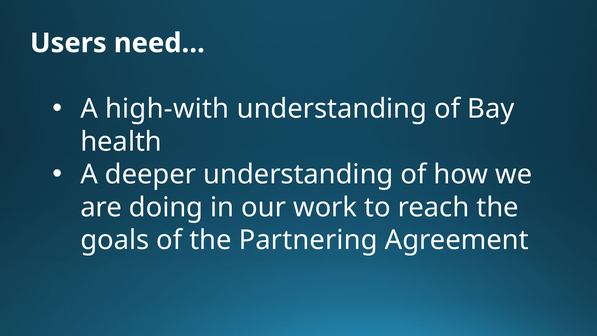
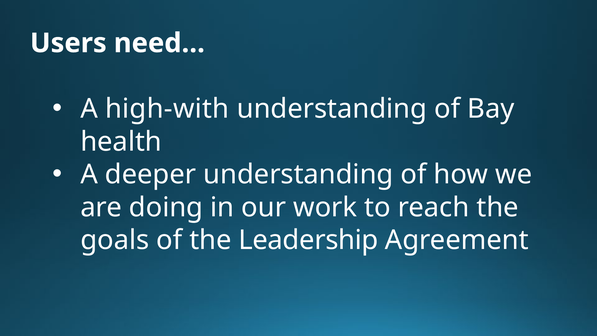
Partnering: Partnering -> Leadership (308, 240)
